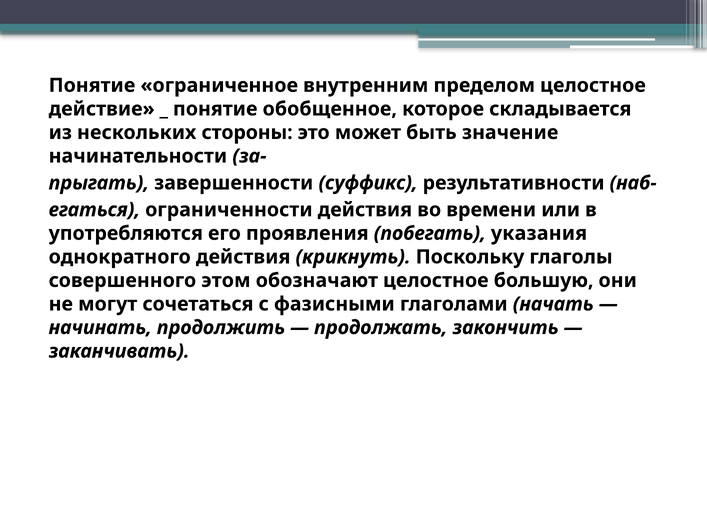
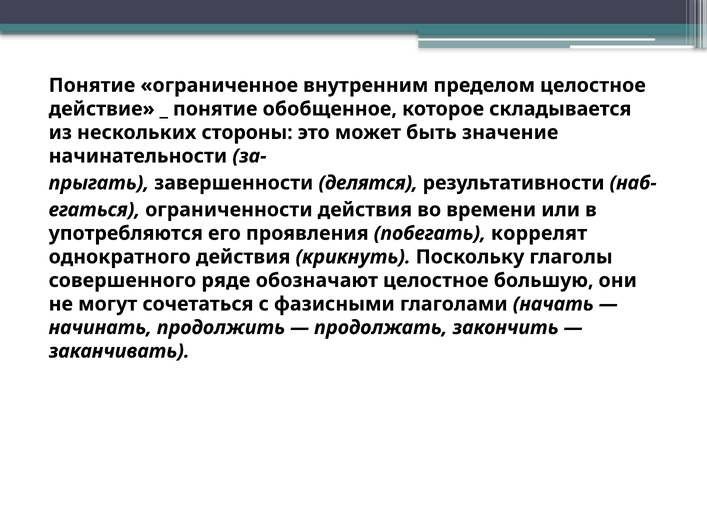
суффикс: суффикс -> делятся (368, 183)
указания: указания -> коррелят (539, 233)
этом: этом -> ряде (226, 281)
